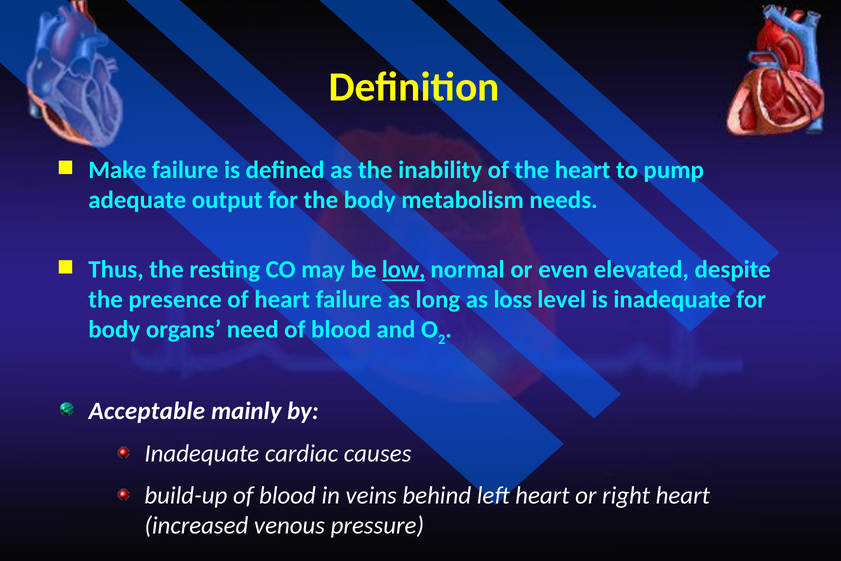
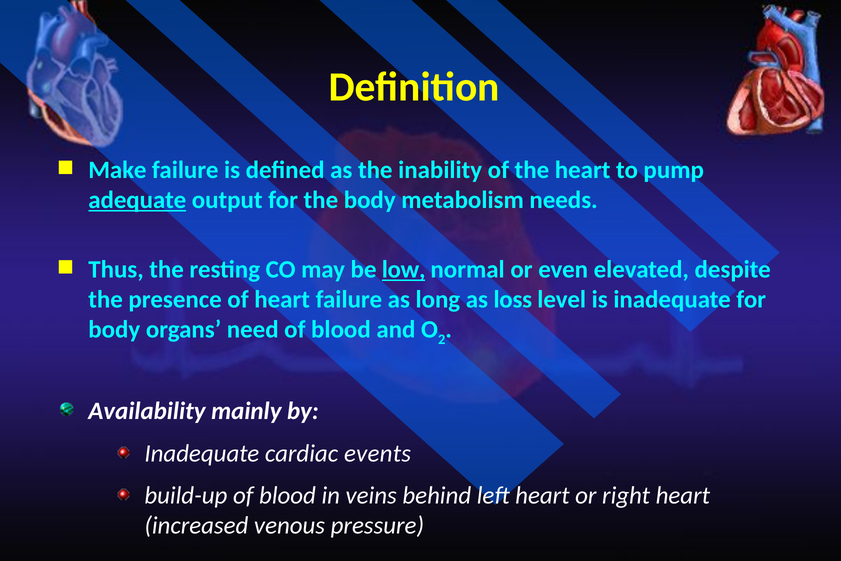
adequate underline: none -> present (137, 200)
Acceptable: Acceptable -> Availability (147, 411)
causes: causes -> events (378, 453)
